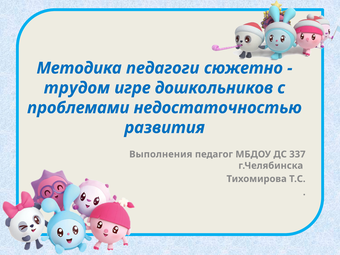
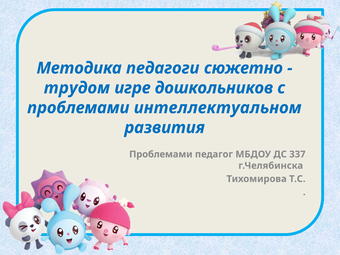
недостаточностью: недостаточностью -> интеллектуальном (218, 108)
Выполнения: Выполнения -> Проблемами (161, 154)
